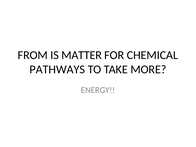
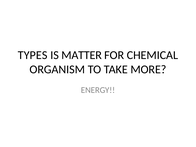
FROM: FROM -> TYPES (33, 55)
PATHWAYS: PATHWAYS -> ORGANISM (57, 69)
